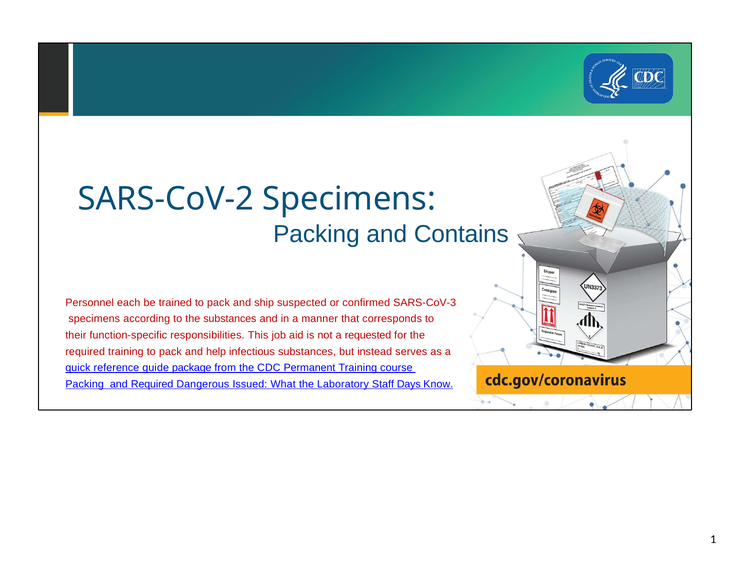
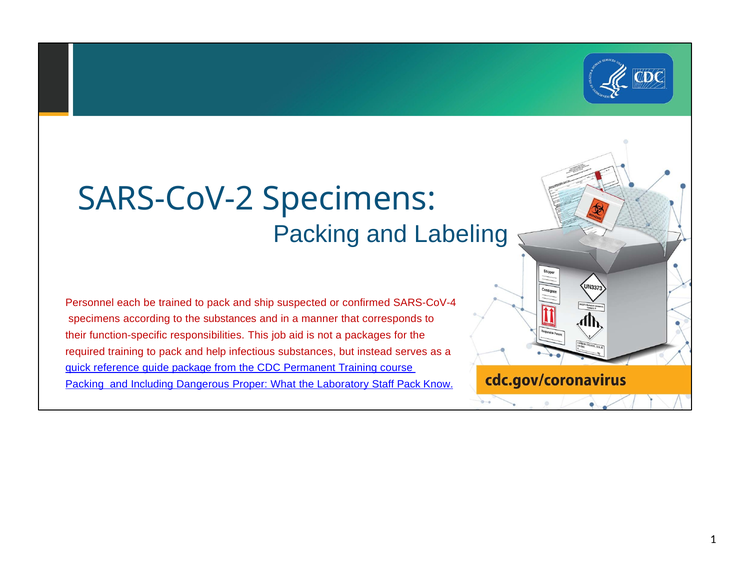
Contains: Contains -> Labeling (461, 234)
SARS-CoV-3: SARS-CoV-3 -> SARS-CoV-4 (425, 303)
requested: requested -> packages (368, 335)
and Required: Required -> Including (152, 384)
Issued: Issued -> Proper (250, 384)
Staff Days: Days -> Pack (409, 384)
